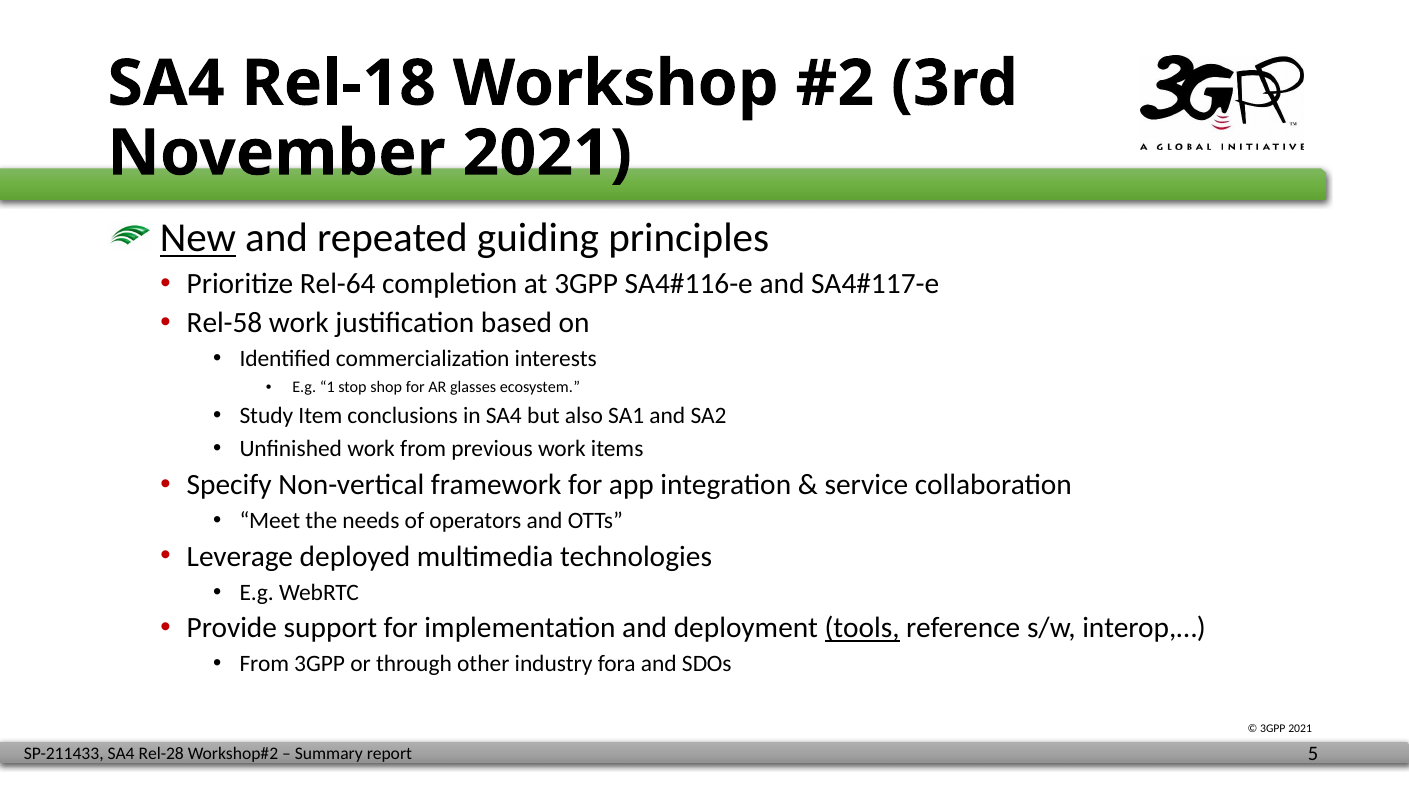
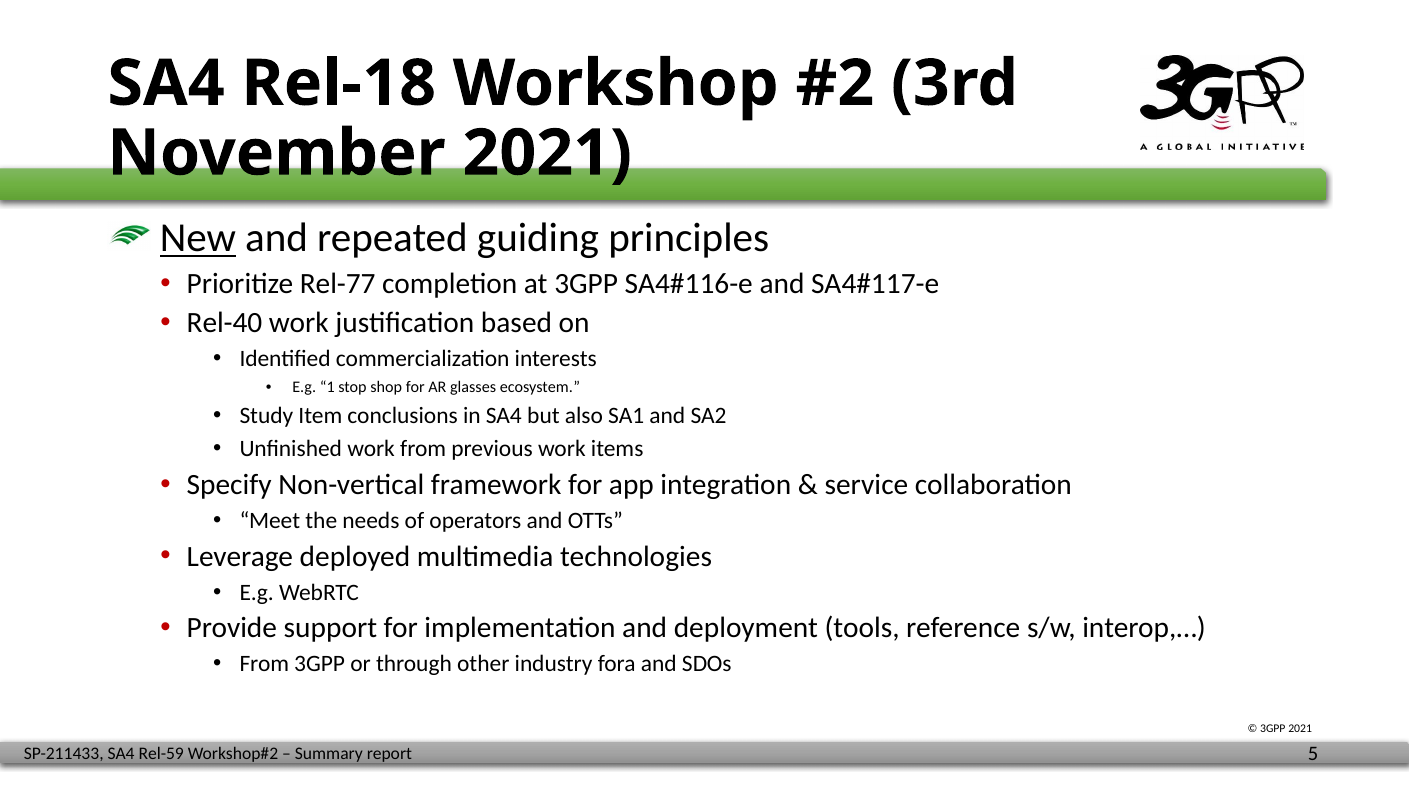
Rel-64: Rel-64 -> Rel-77 (338, 284)
Rel-58: Rel-58 -> Rel-40 (224, 323)
tools underline: present -> none (862, 628)
Rel-28: Rel-28 -> Rel-59 (161, 753)
